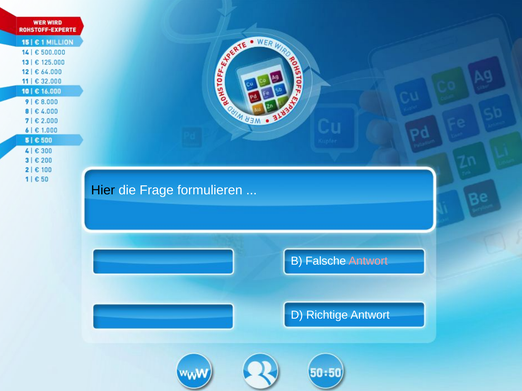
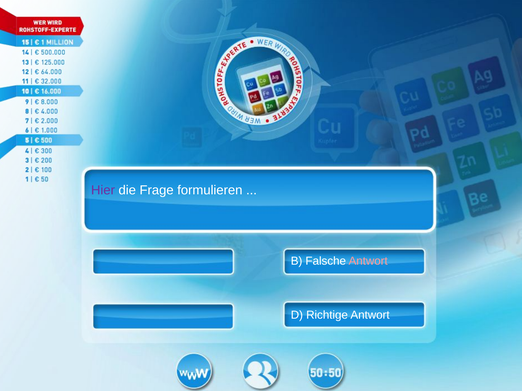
Hier colour: black -> purple (103, 190)
